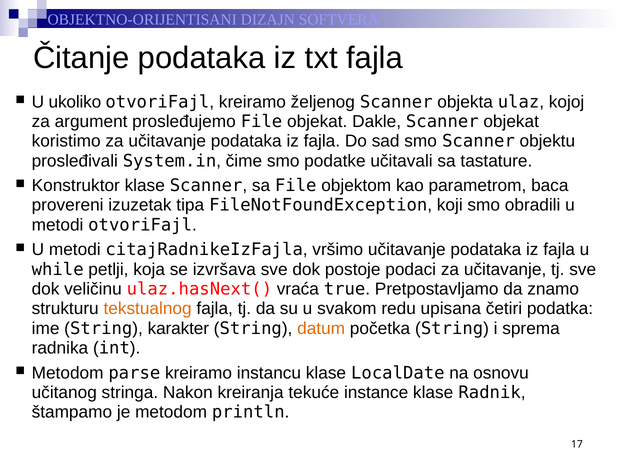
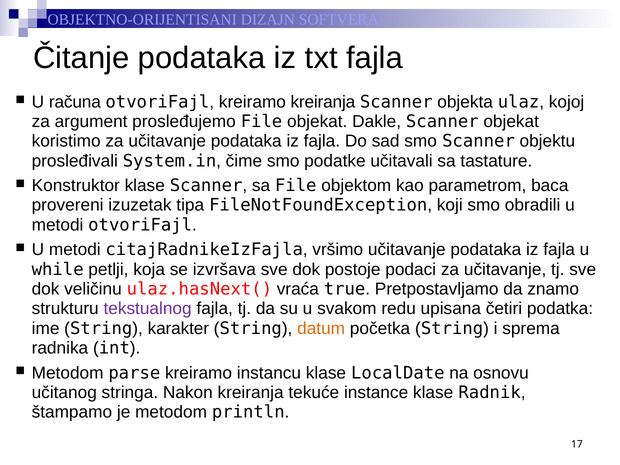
ukoliko: ukoliko -> računa (75, 102)
kreiramo željenog: željenog -> kreiranja (323, 102)
tekstualnog colour: orange -> purple (148, 309)
